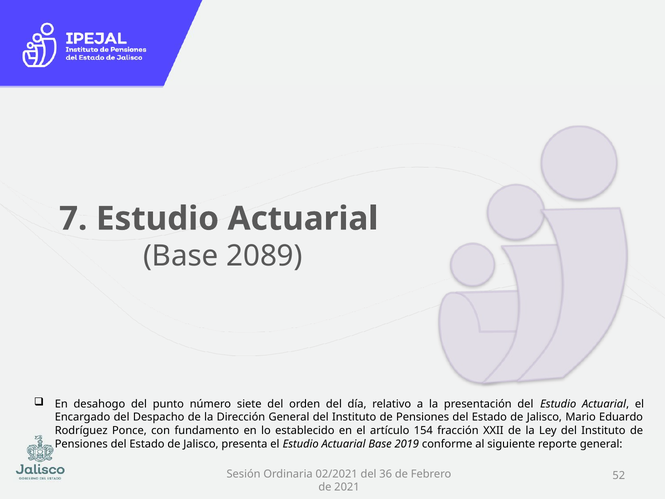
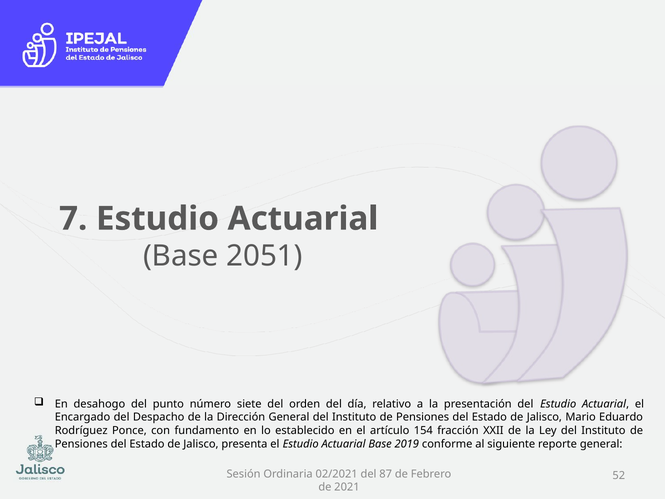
2089: 2089 -> 2051 (265, 256)
36: 36 -> 87 (386, 474)
